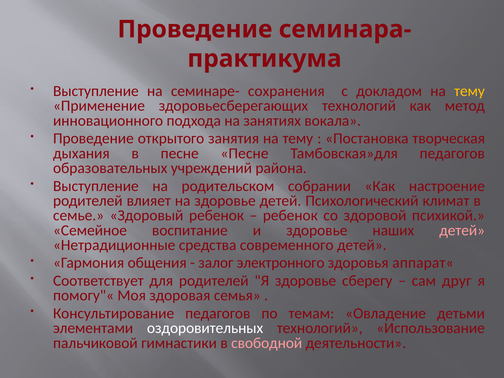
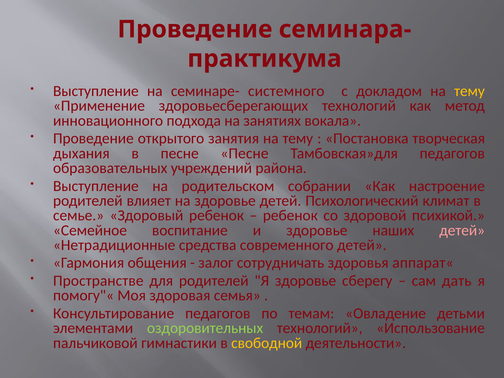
сохранения: сохранения -> системного (286, 91)
электронного: электронного -> сотрудничать (281, 263)
Соответствует: Соответствует -> Пространстве (98, 281)
друг: друг -> дать (457, 281)
оздоровительных colour: white -> light green (205, 328)
свободной colour: pink -> yellow (267, 343)
